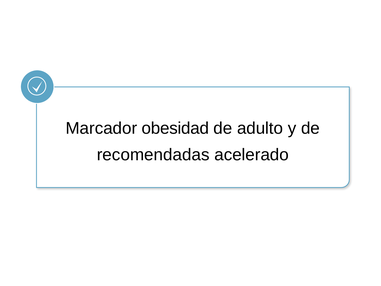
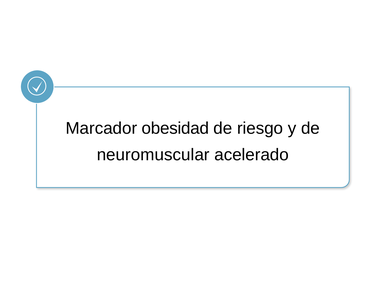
adulto: adulto -> riesgo (260, 128)
recomendadas: recomendadas -> neuromuscular (153, 155)
